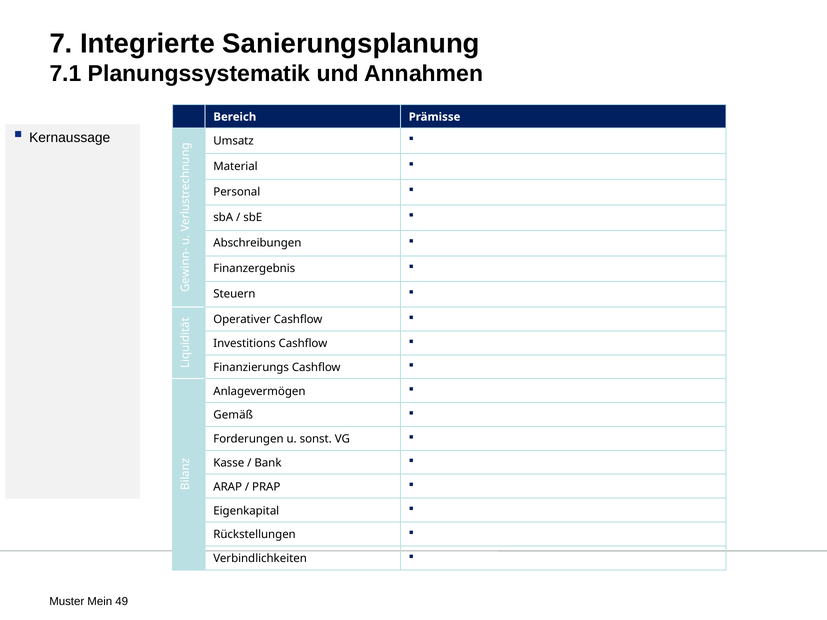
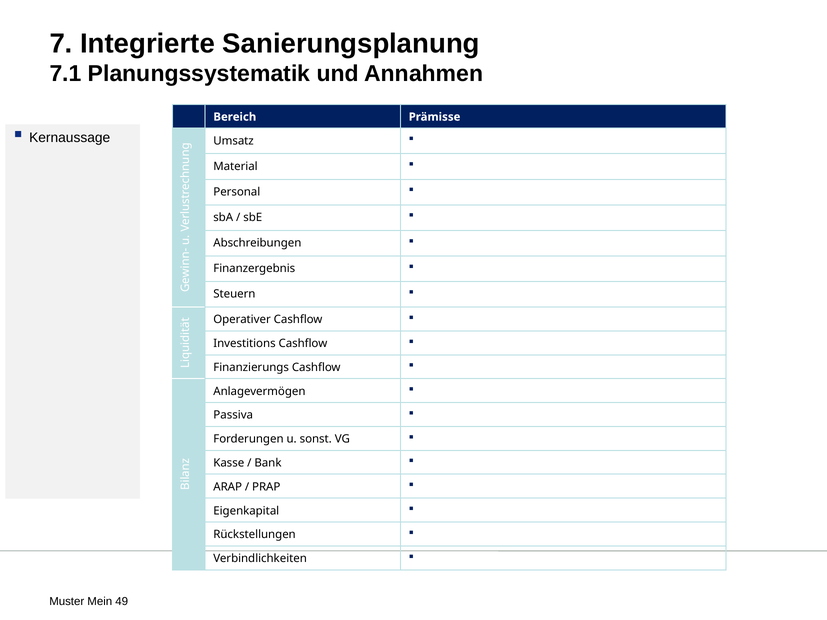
Gemäß: Gemäß -> Passiva (233, 415)
